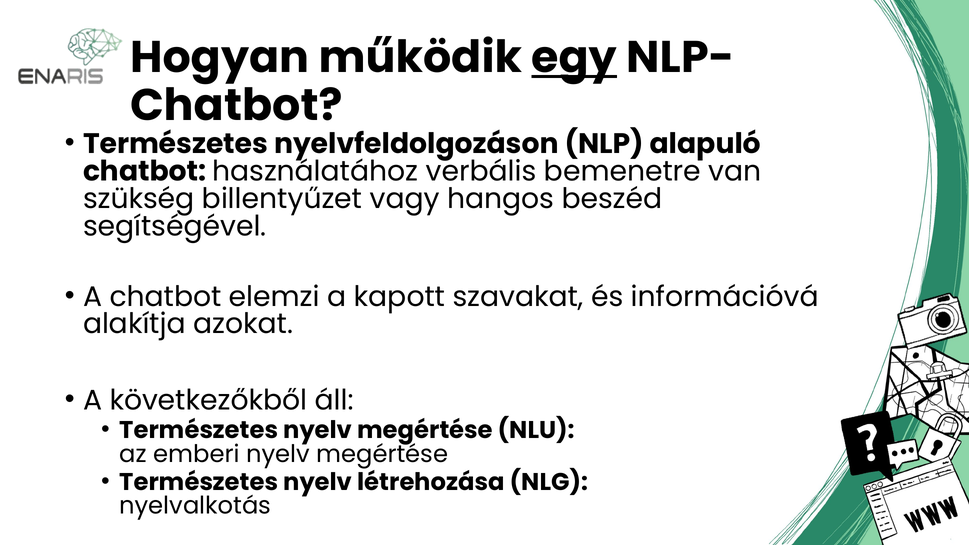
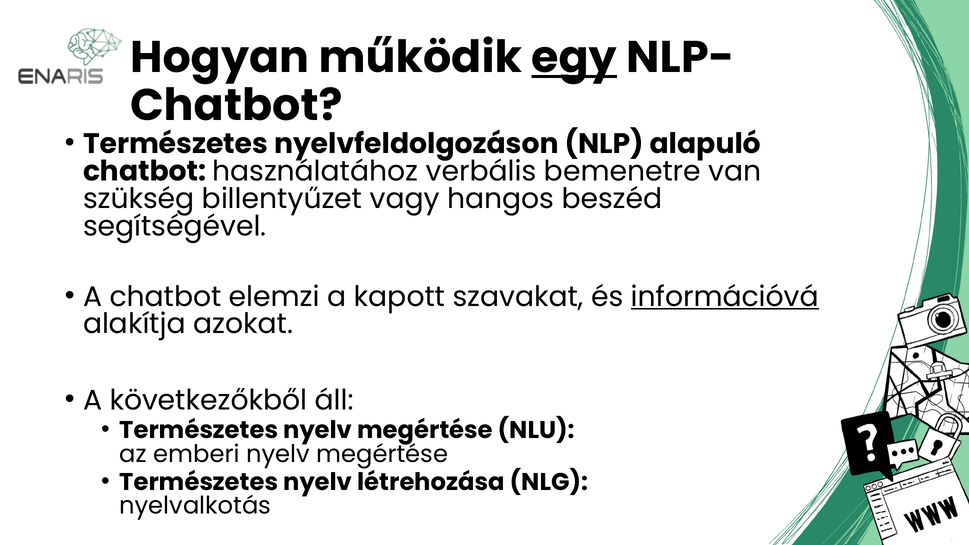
információvá underline: none -> present (725, 297)
